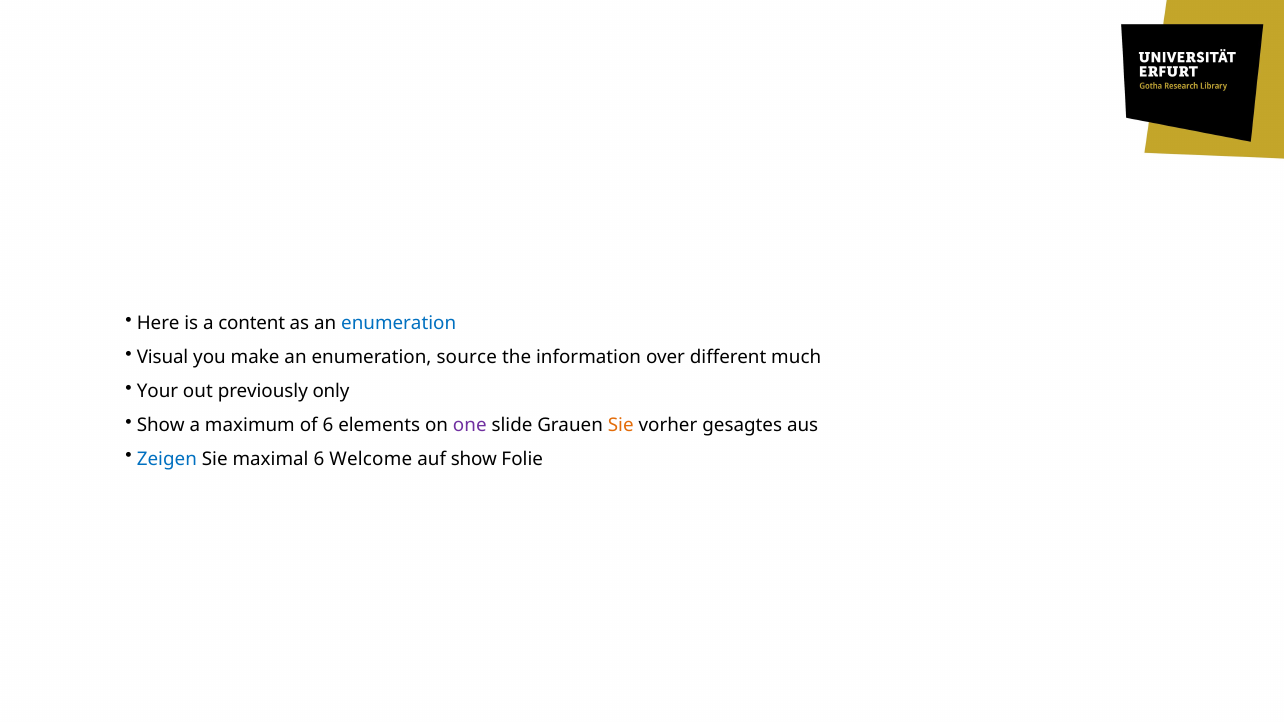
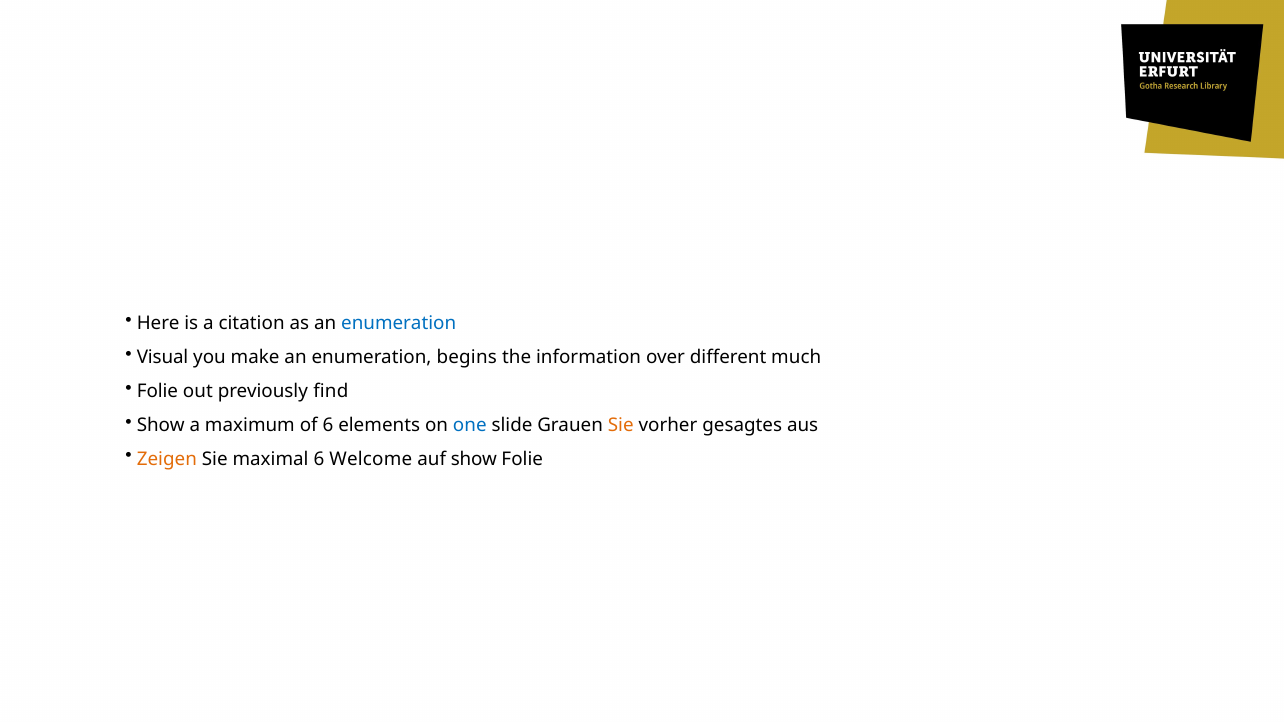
content: content -> citation (252, 323)
source: source -> begins (467, 357)
Your: Your -> Folie (157, 391)
only: only -> find (331, 391)
one colour: purple -> blue (470, 425)
Zeigen colour: blue -> orange (167, 459)
